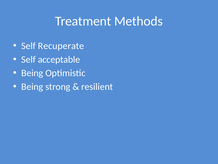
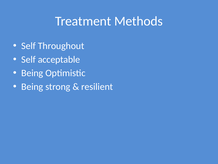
Recuperate: Recuperate -> Throughout (61, 46)
